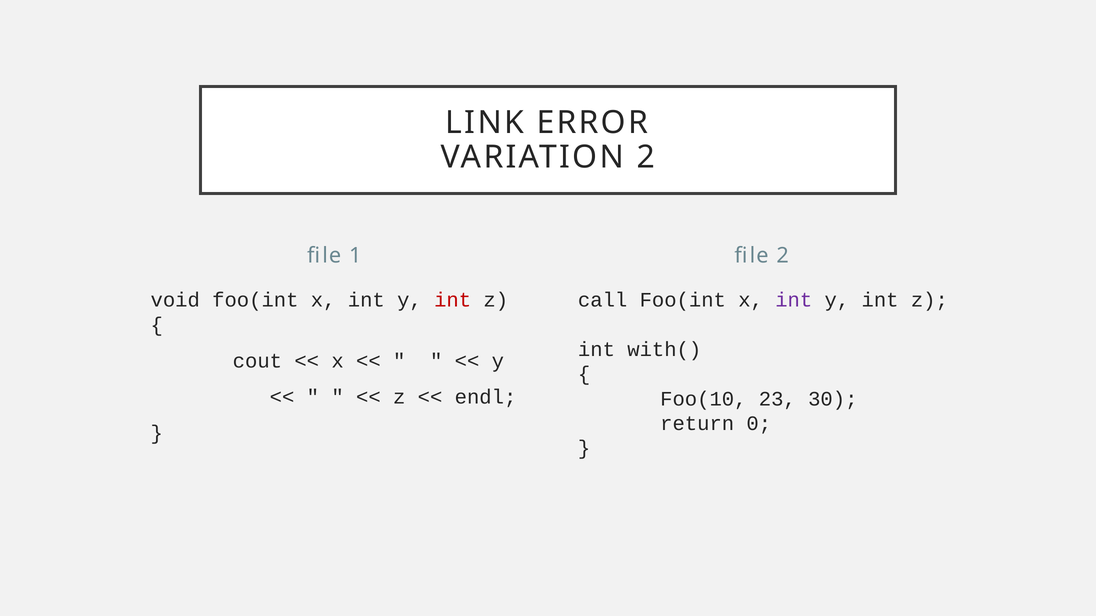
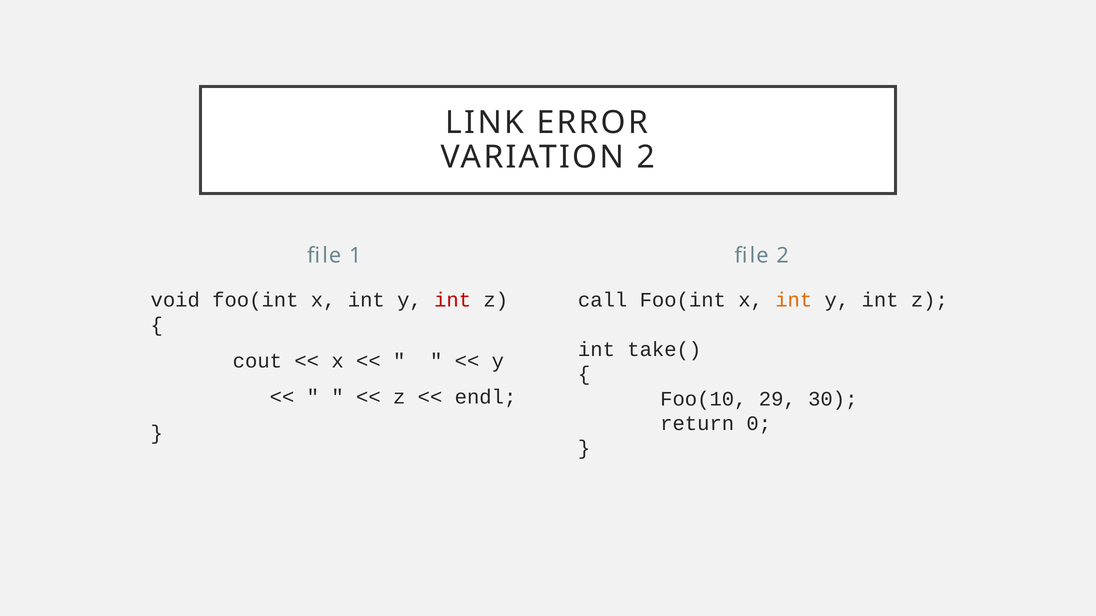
int colour: purple -> orange (794, 300)
with(: with( -> take( (664, 350)
23: 23 -> 29 (777, 399)
